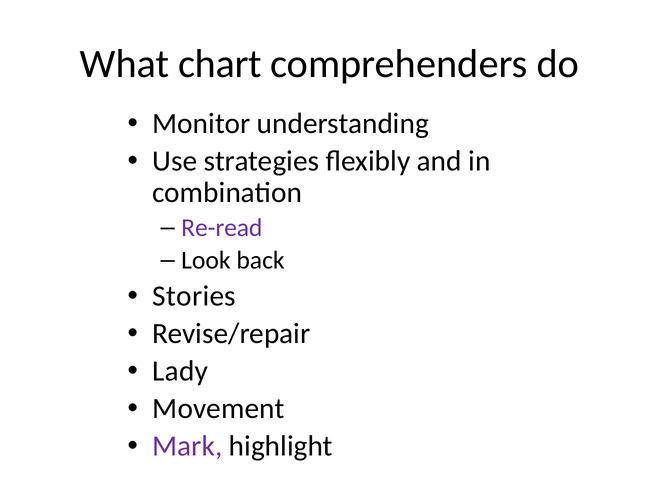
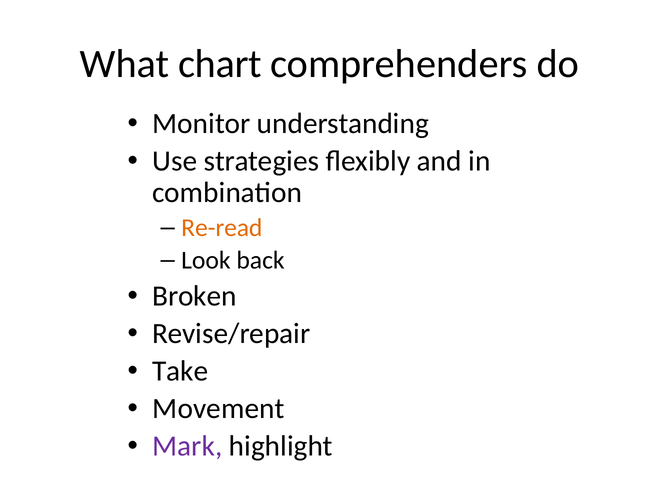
Re-read colour: purple -> orange (222, 228)
Stories: Stories -> Broken (194, 296)
Lady: Lady -> Take (180, 371)
